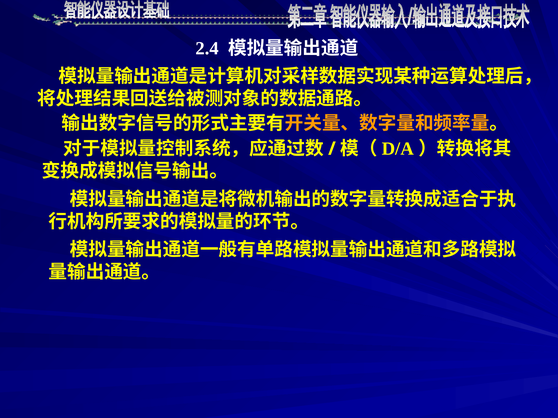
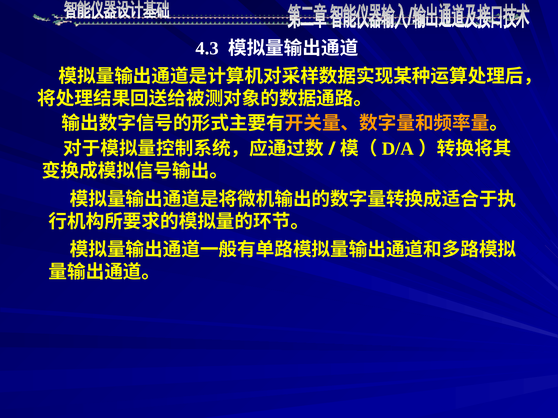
2.4: 2.4 -> 4.3 (207, 48)
